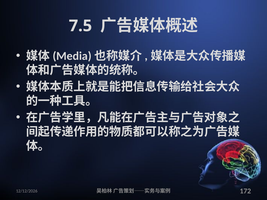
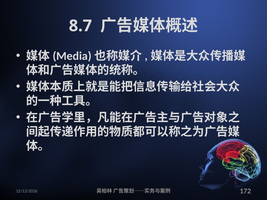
7.5: 7.5 -> 8.7 (80, 26)
